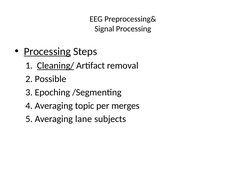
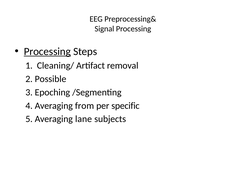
Cleaning/ underline: present -> none (55, 65)
topic: topic -> from (84, 106)
merges: merges -> specific (125, 106)
